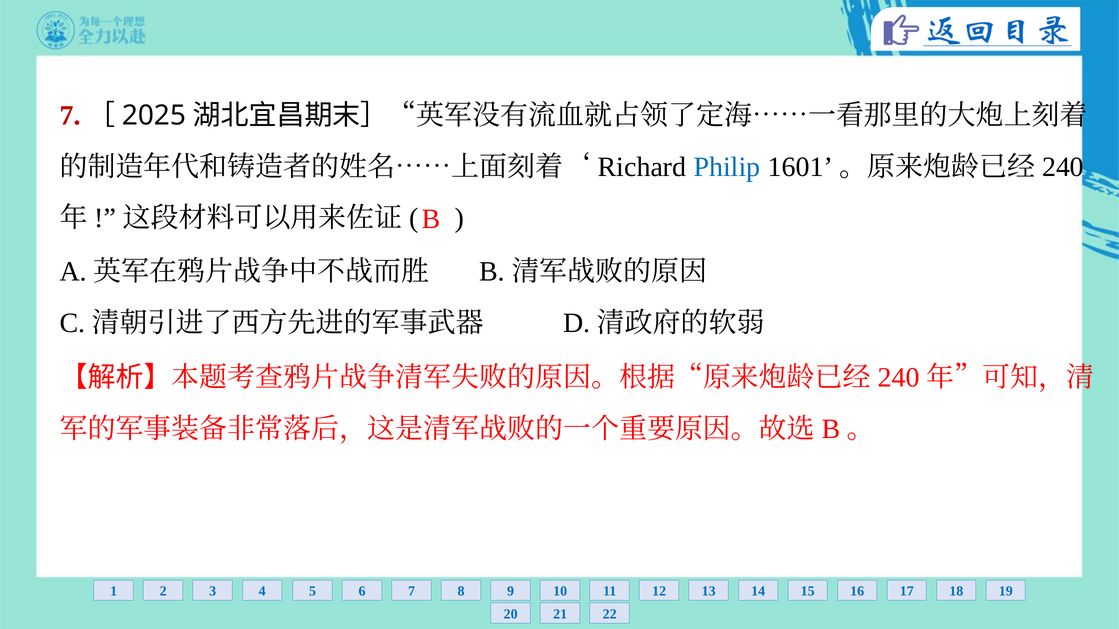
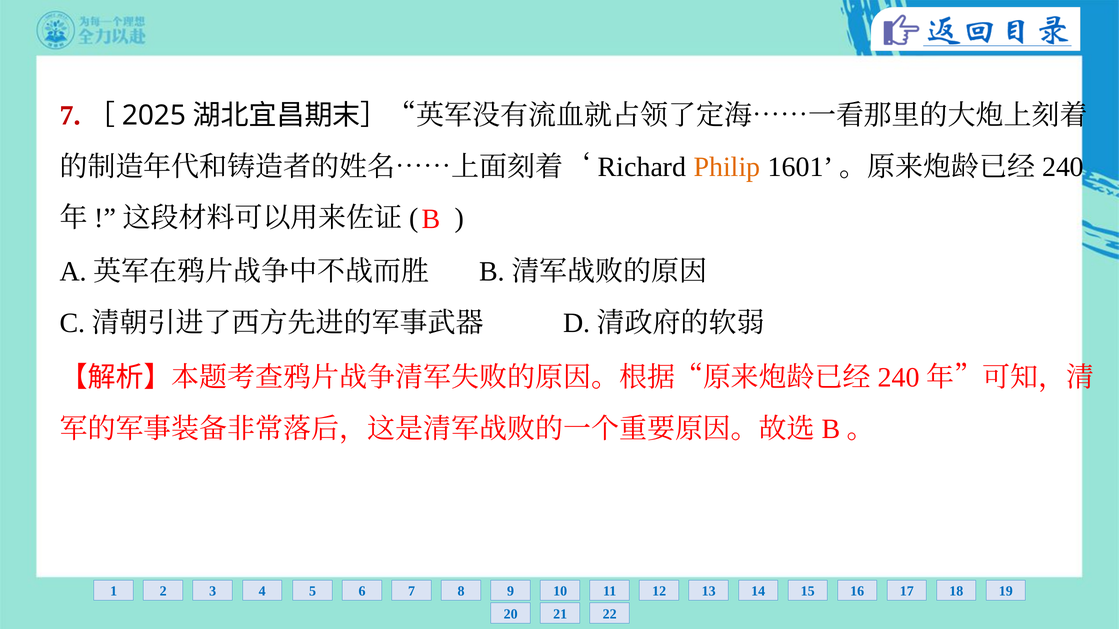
Philip colour: blue -> orange (727, 167)
